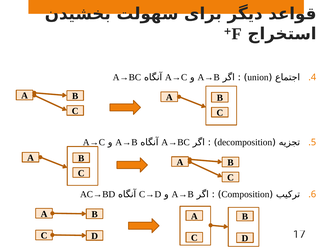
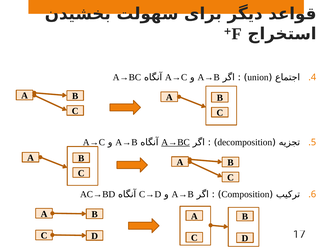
A→BC underline: none -> present (176, 143)
